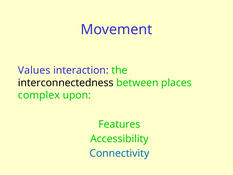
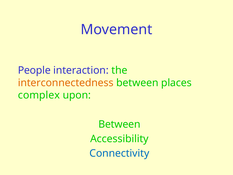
Values: Values -> People (34, 70)
interconnectedness colour: black -> orange (66, 83)
Features: Features -> Between (119, 124)
